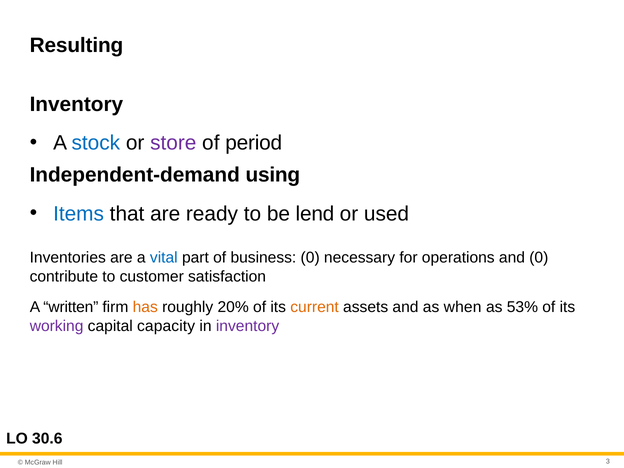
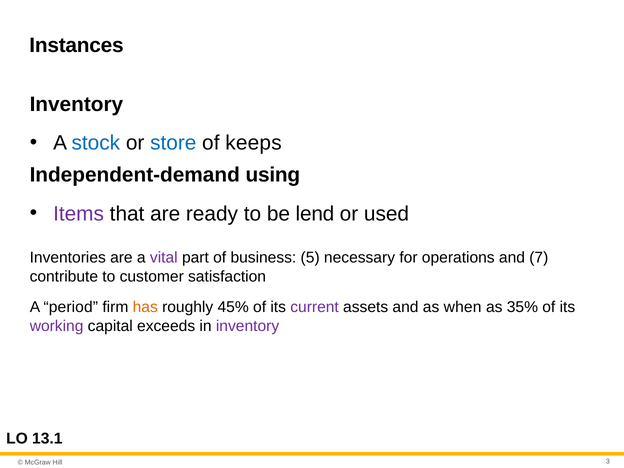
Resulting: Resulting -> Instances (77, 45)
store colour: purple -> blue (173, 143)
period: period -> keeps (254, 143)
Items colour: blue -> purple (79, 214)
vital colour: blue -> purple (164, 258)
business 0: 0 -> 5 (310, 258)
and 0: 0 -> 7 (539, 258)
written: written -> period (71, 307)
20%: 20% -> 45% (233, 307)
current colour: orange -> purple (315, 307)
53%: 53% -> 35% (522, 307)
capacity: capacity -> exceeds (166, 326)
30.6: 30.6 -> 13.1 (47, 439)
